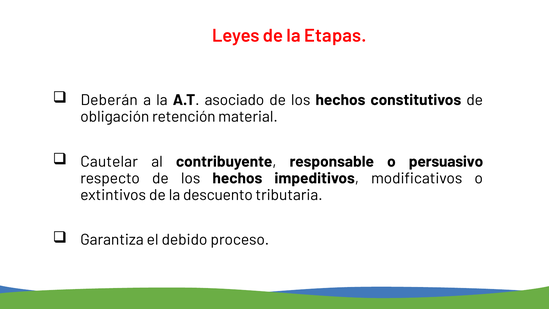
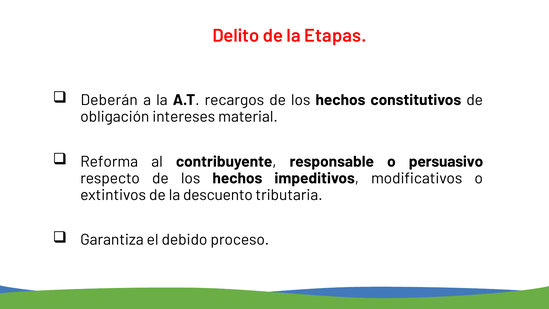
Leyes: Leyes -> Delito (236, 36)
asociado: asociado -> recargos (234, 100)
retención: retención -> intereses (184, 117)
Cautelar: Cautelar -> Reforma (109, 162)
